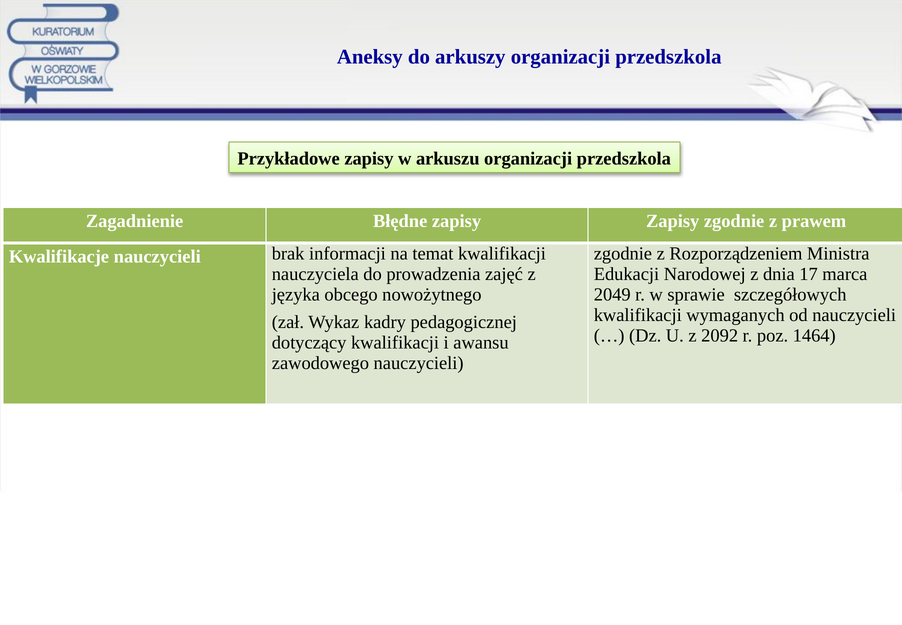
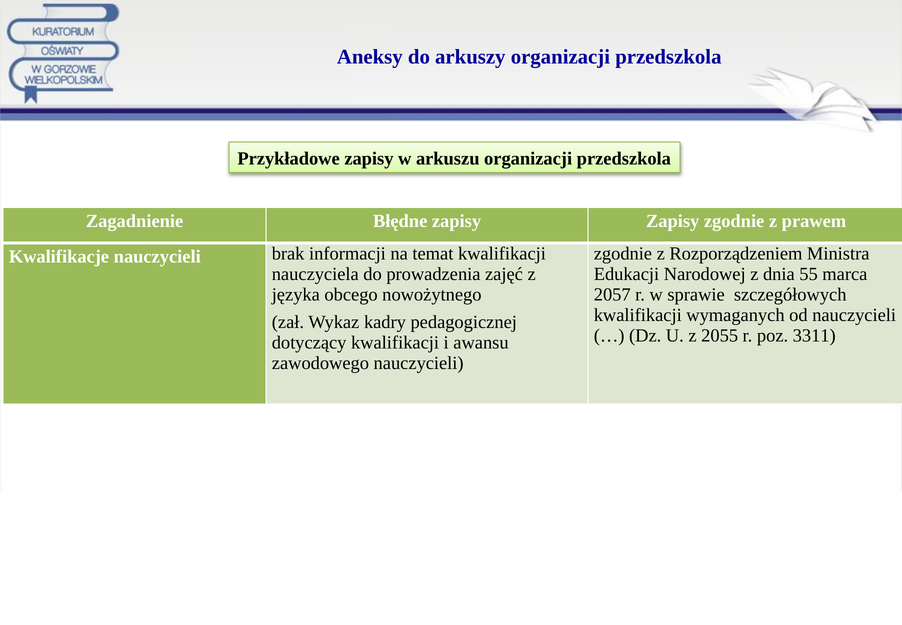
17: 17 -> 55 (809, 274)
2049: 2049 -> 2057 (612, 294)
2092: 2092 -> 2055 (720, 336)
1464: 1464 -> 3311 (814, 336)
